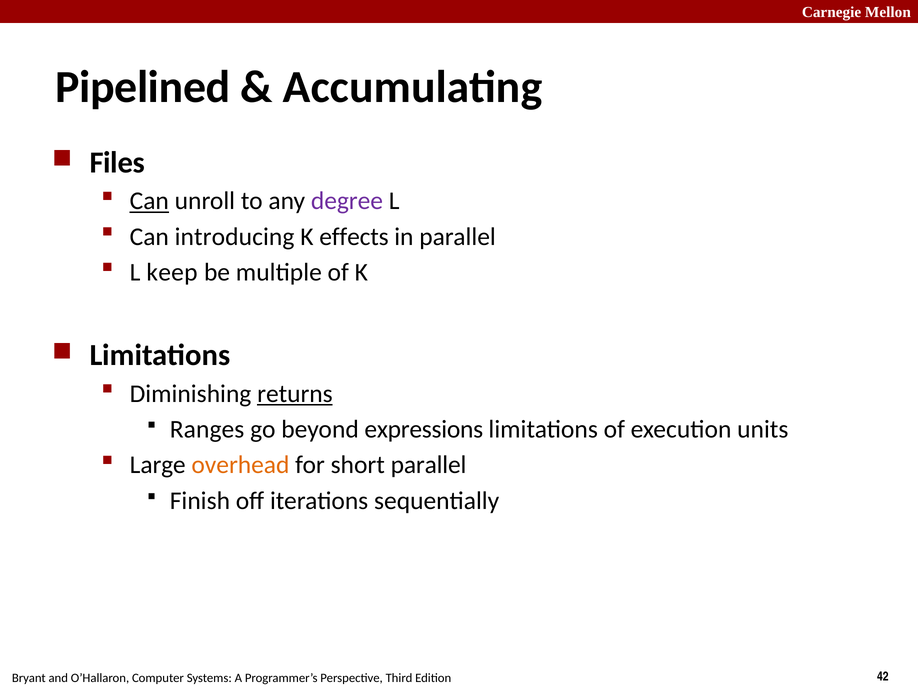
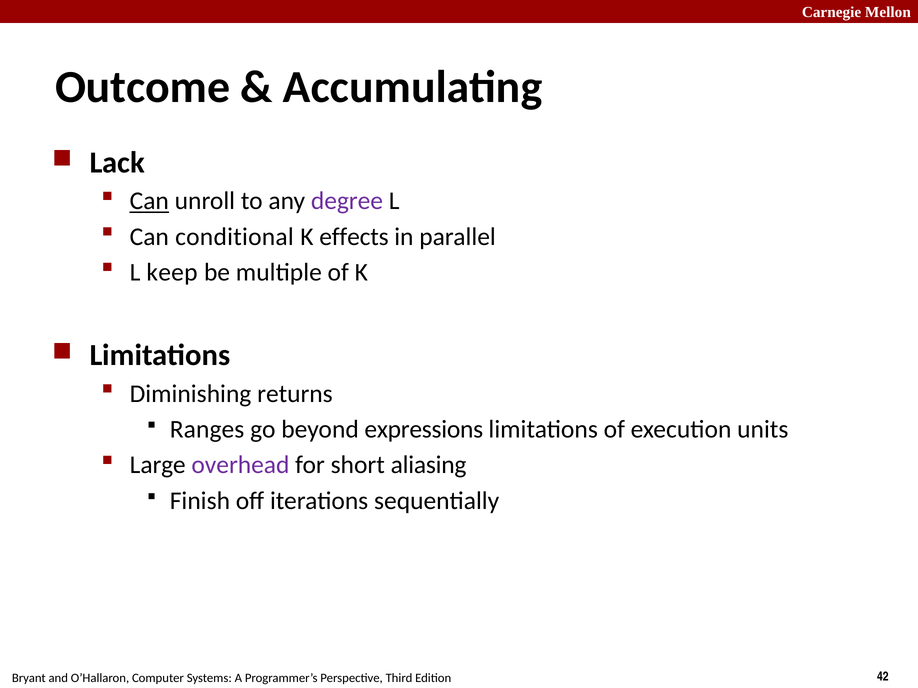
Pipelined: Pipelined -> Outcome (143, 87)
Files: Files -> Lack (117, 163)
introducing: introducing -> conditional (234, 237)
returns underline: present -> none (295, 394)
overhead colour: orange -> purple (240, 465)
short parallel: parallel -> aliasing (429, 465)
